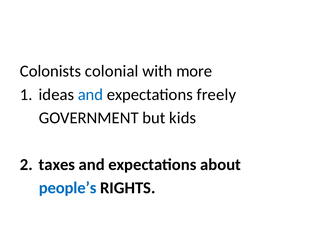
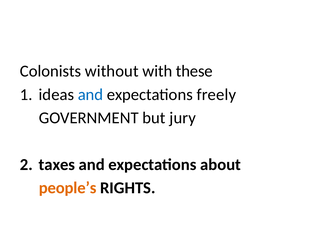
colonial: colonial -> without (112, 71)
more: more -> these (194, 71)
kids: kids -> jury (183, 118)
people’s colour: blue -> orange (68, 188)
